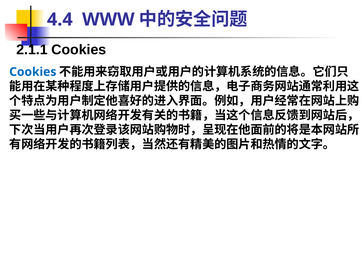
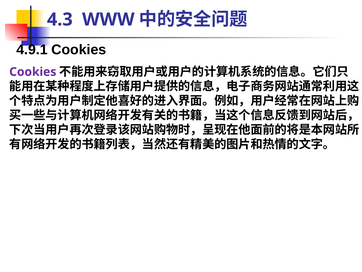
4.4: 4.4 -> 4.3 (60, 19)
2.1.1: 2.1.1 -> 4.9.1 (32, 50)
Cookies colour: blue -> purple (33, 72)
